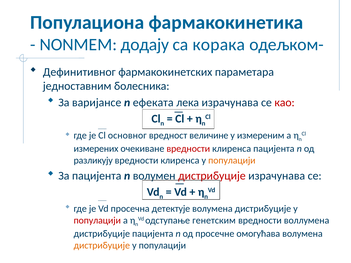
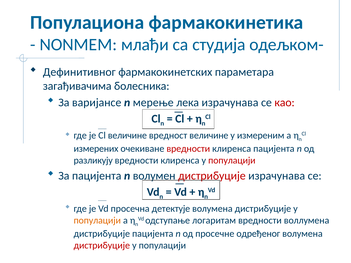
додају: додају -> млађи (145, 45)
корака: корака -> студија (219, 45)
једноставним: једноставним -> загађивачима (77, 86)
ефеката: ефеката -> мерење (153, 103)
Cl основног: основног -> величине (127, 136)
популацији colour: orange -> red (232, 161)
популацији colour: red -> orange (97, 221)
генетским: генетским -> логаритам (214, 221)
омогућава: омогућава -> одређеног (258, 234)
дистрибуције colour: orange -> red (102, 246)
